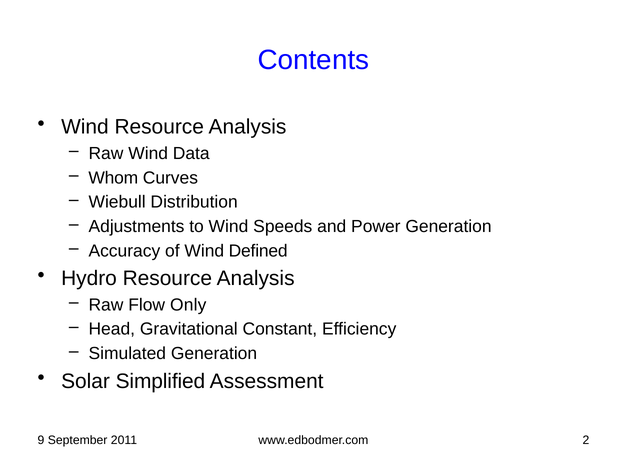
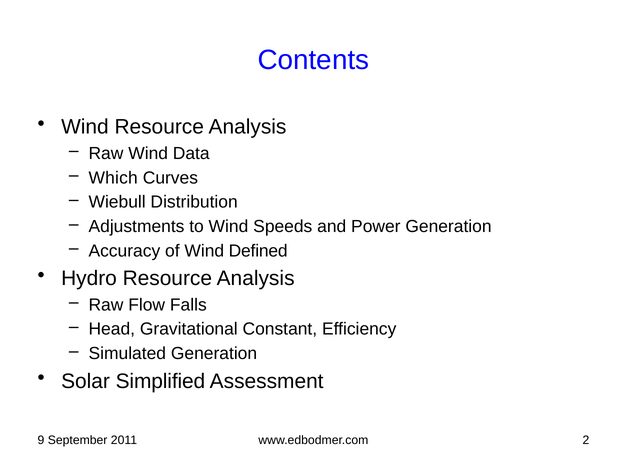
Whom: Whom -> Which (113, 177)
Only: Only -> Falls (188, 304)
